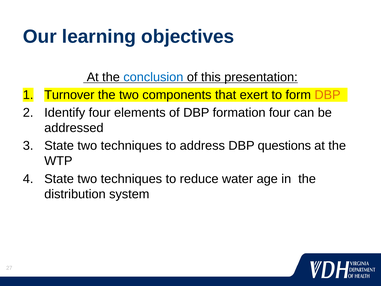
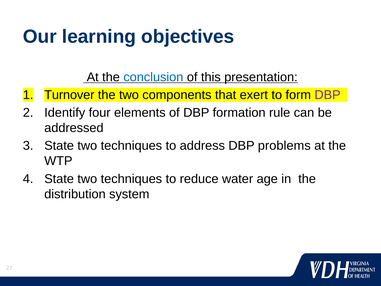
DBP colour: orange -> purple (328, 95)
formation four: four -> rule (280, 113)
questions: questions -> problems (284, 146)
